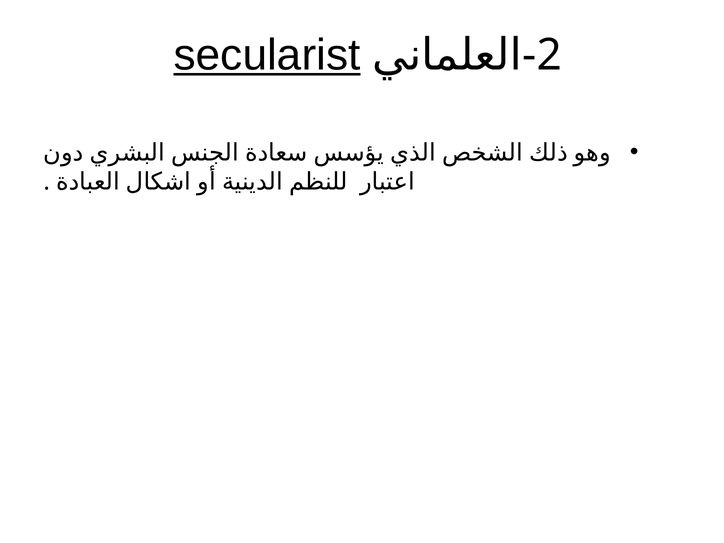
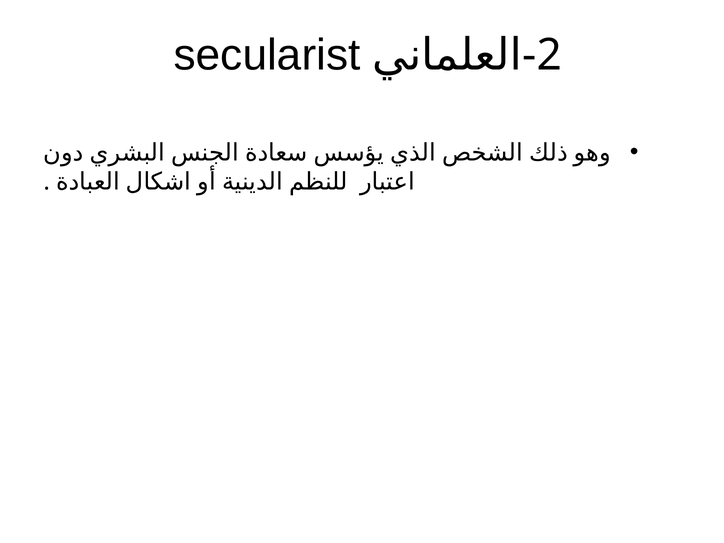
secularist underline: present -> none (267, 55)
